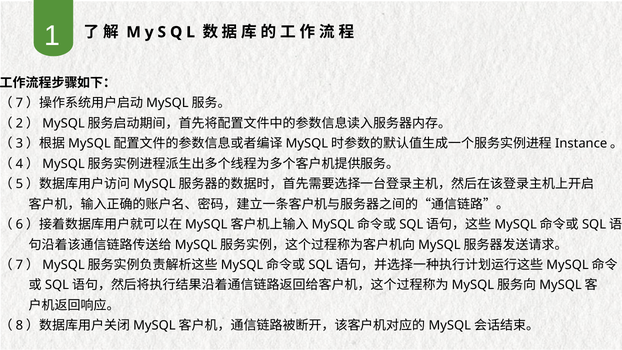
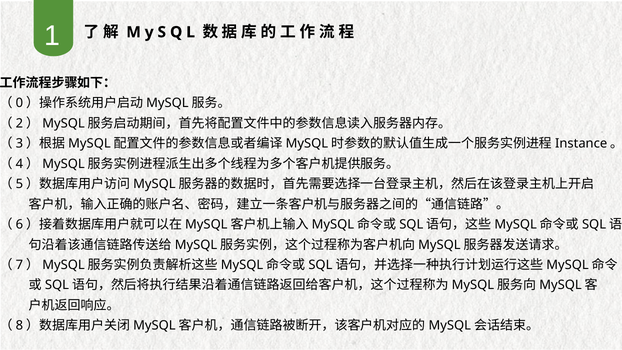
7: 7 -> 0 (19, 103)
